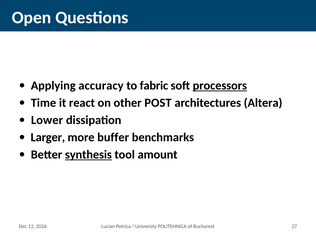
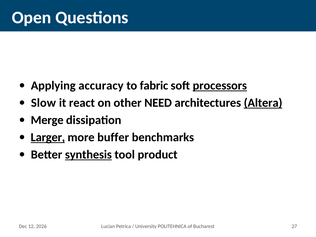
Time: Time -> Slow (43, 103)
POST: POST -> NEED (158, 103)
Altera underline: none -> present (263, 103)
Lower: Lower -> Merge (47, 120)
Larger underline: none -> present (48, 137)
amount: amount -> product (158, 154)
